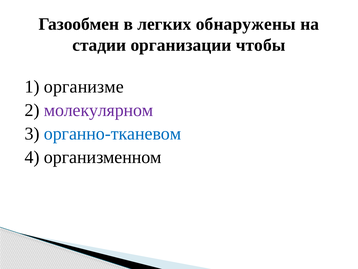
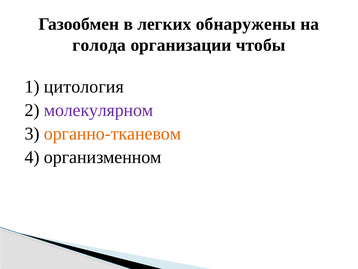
стадии: стадии -> голода (99, 45)
организме: организме -> цитология (84, 86)
органно-тканевом colour: blue -> orange (113, 133)
